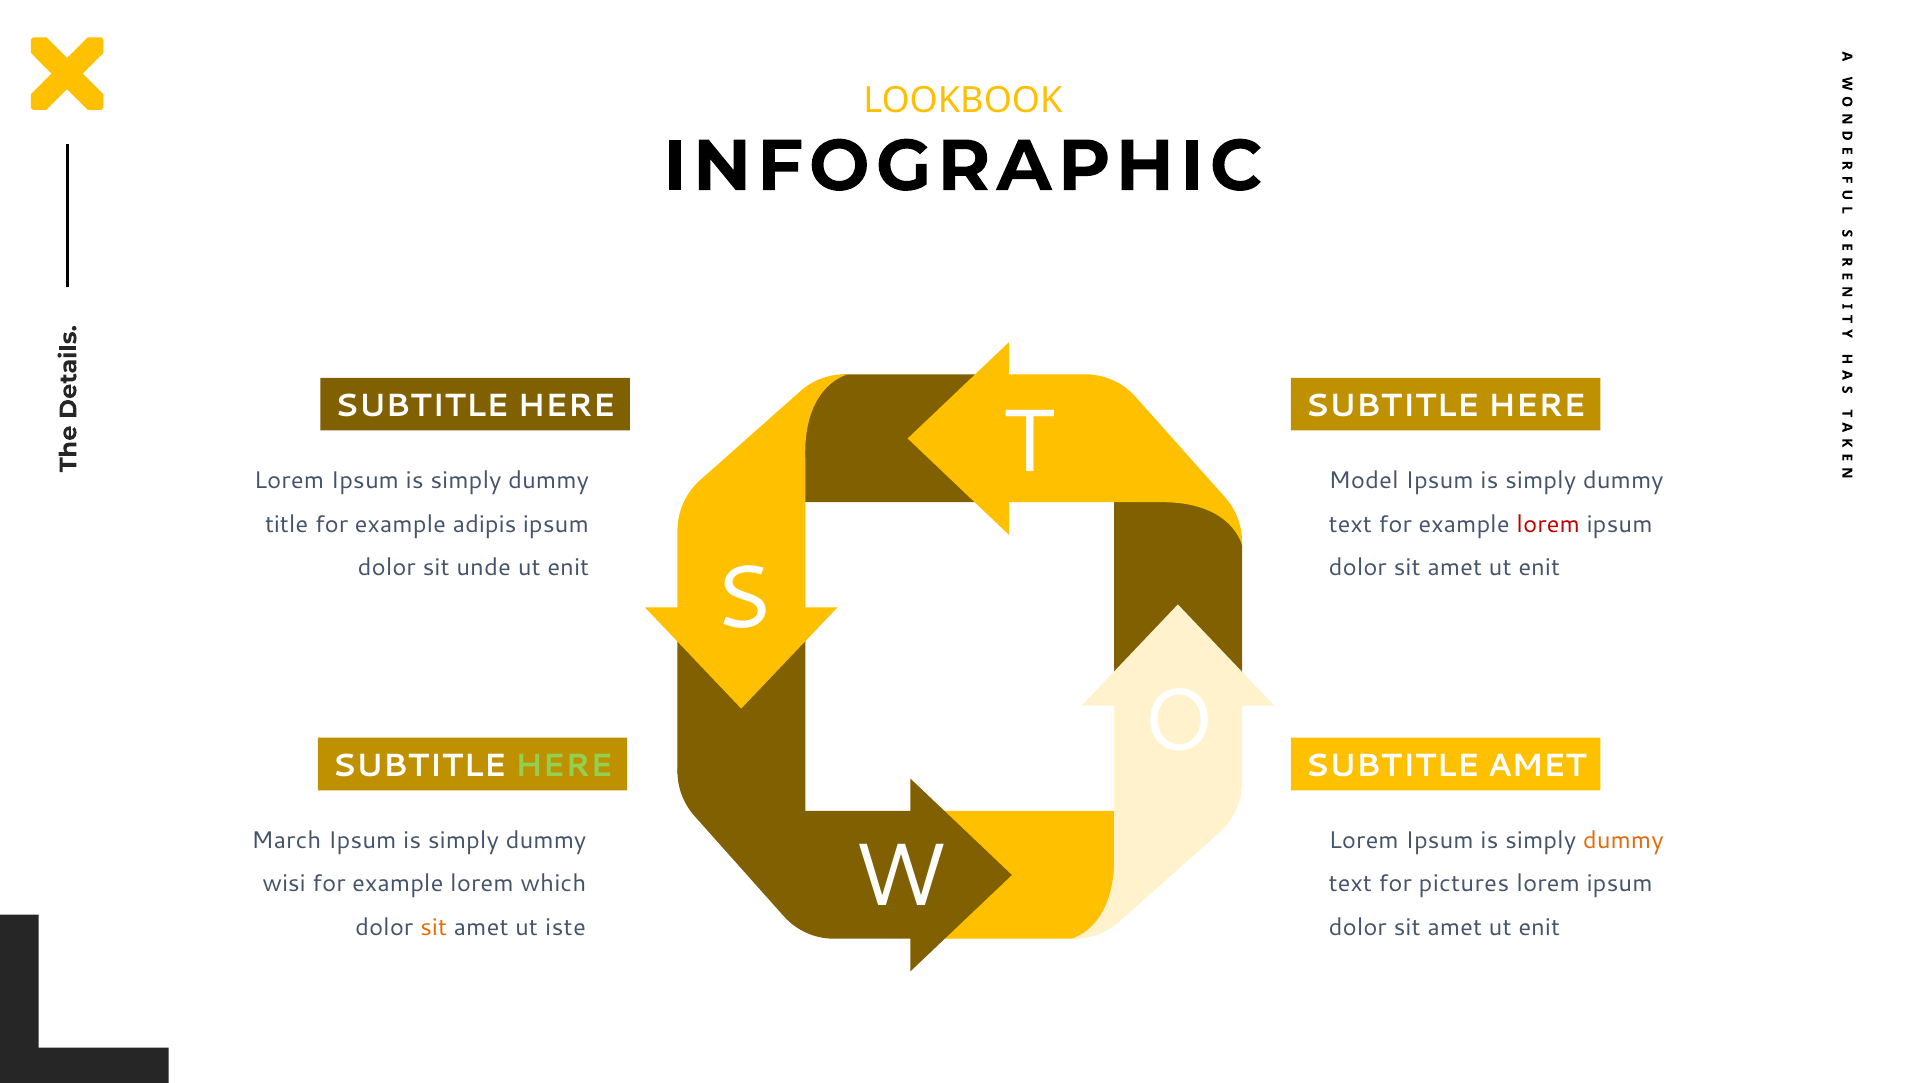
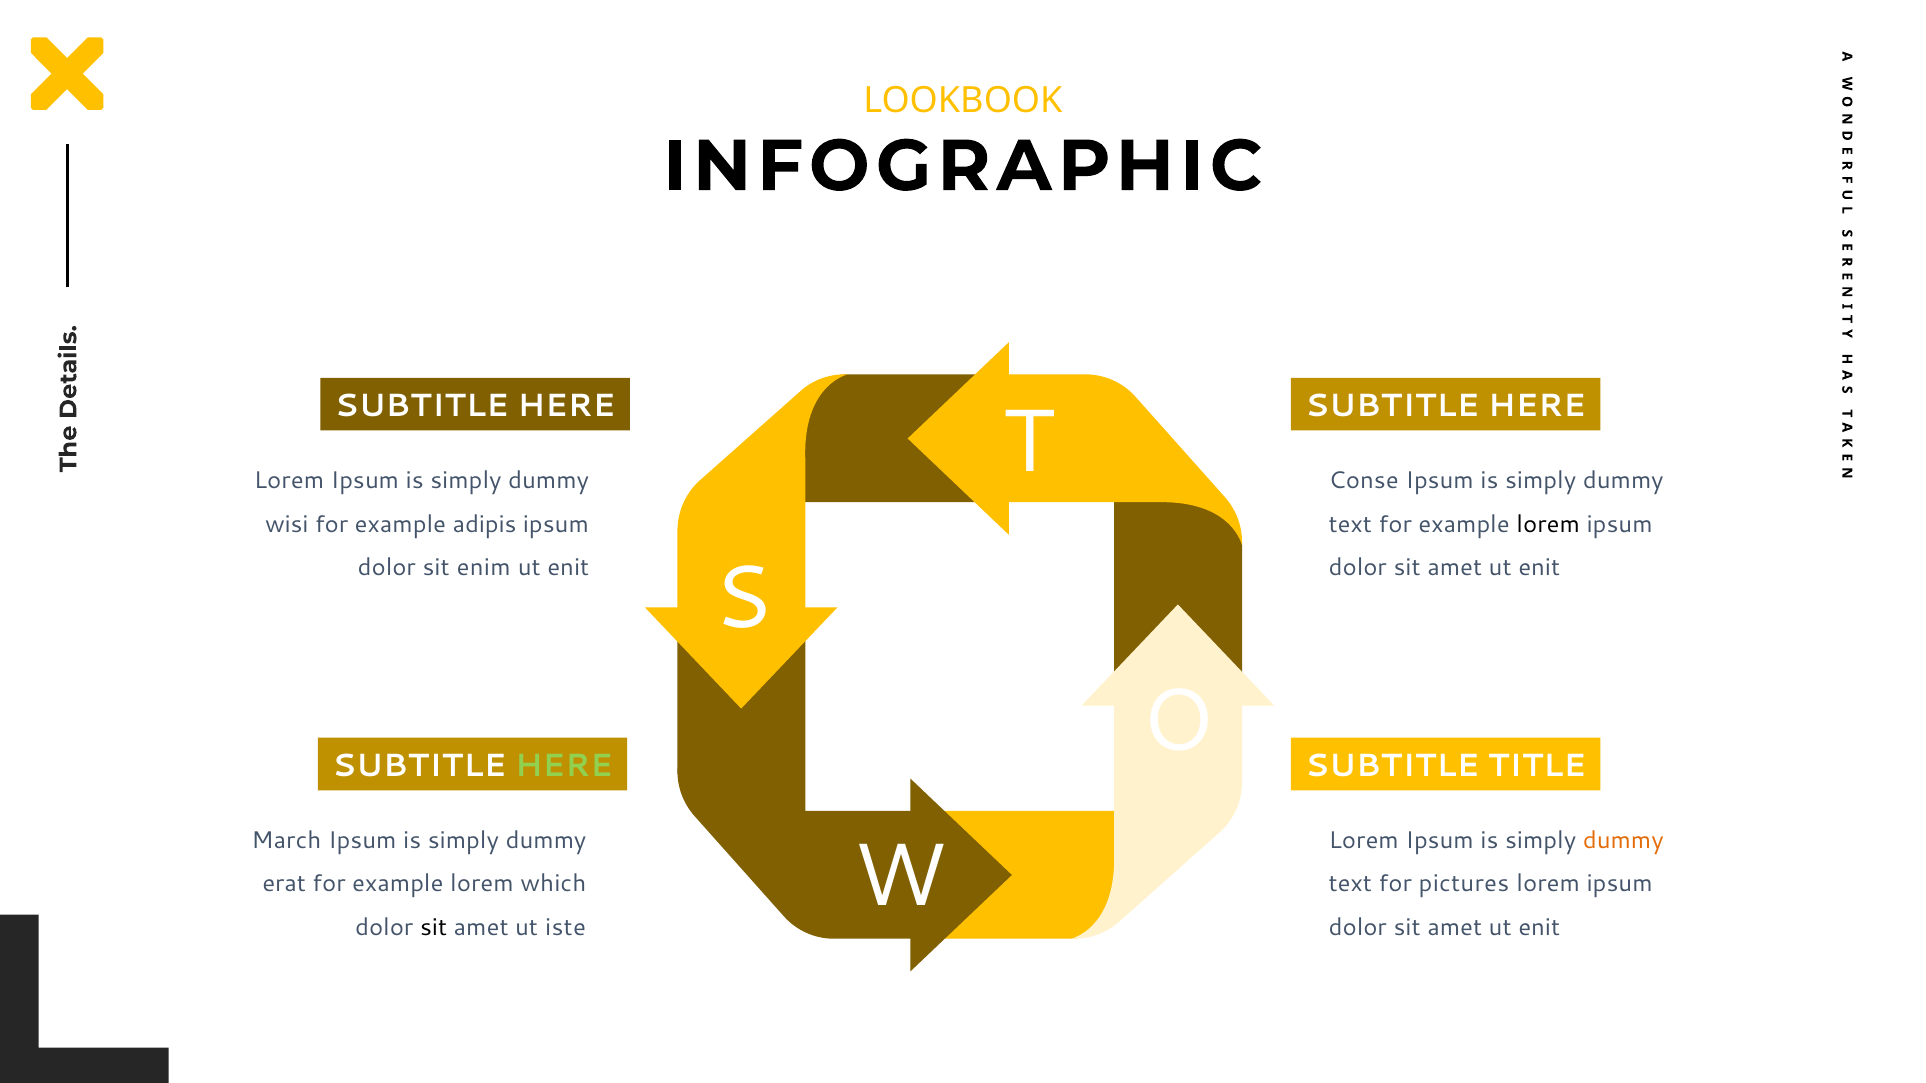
Model: Model -> Conse (1364, 481)
title: title -> wisi (287, 524)
lorem colour: red -> black (1548, 524)
unde: unde -> enim (484, 568)
SUBTITLE AMET: AMET -> TITLE (1537, 767)
wisi: wisi -> erat (284, 884)
sit colour: orange -> black (434, 928)
